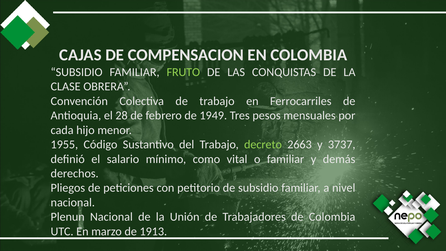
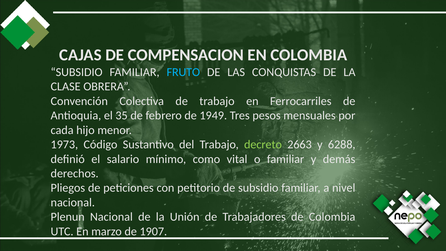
FRUTO colour: light green -> light blue (183, 72)
28: 28 -> 35 (122, 115)
1955: 1955 -> 1973 (64, 144)
3737: 3737 -> 6288 (342, 144)
1913: 1913 -> 1907 (153, 231)
